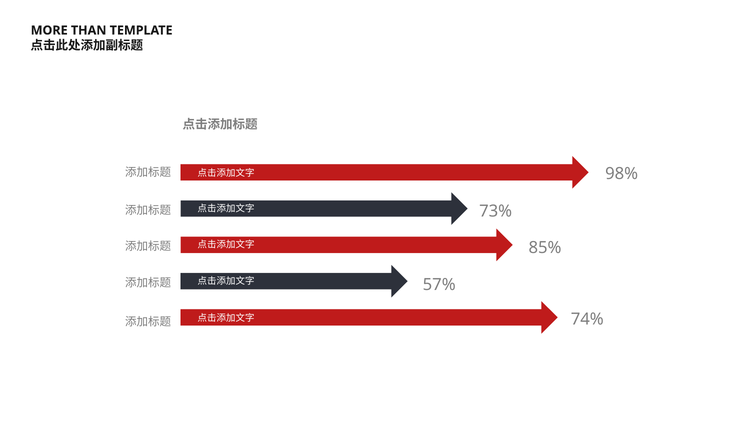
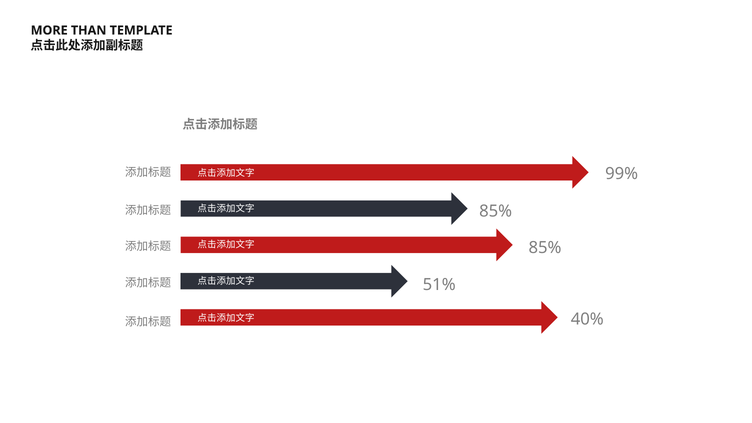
98%: 98% -> 99% (622, 174)
73%: 73% -> 85% (496, 211)
57%: 57% -> 51% (439, 285)
74%: 74% -> 40% (587, 319)
